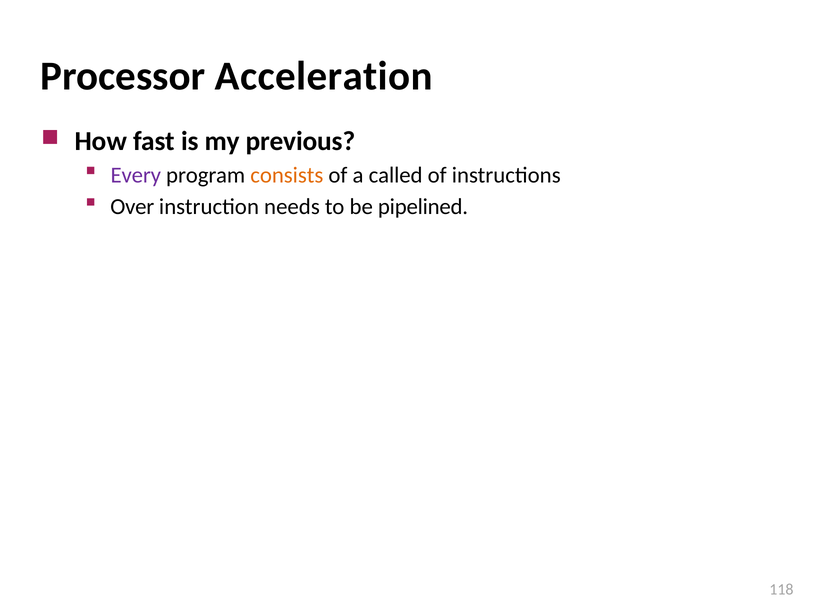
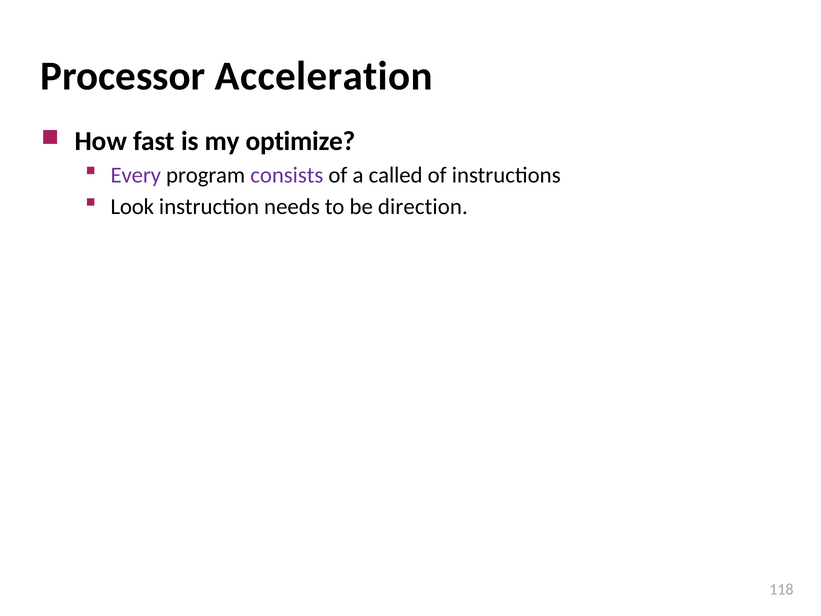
previous: previous -> optimize (301, 141)
consists colour: orange -> purple (287, 175)
Over: Over -> Look (132, 206)
pipelined: pipelined -> direction (423, 206)
